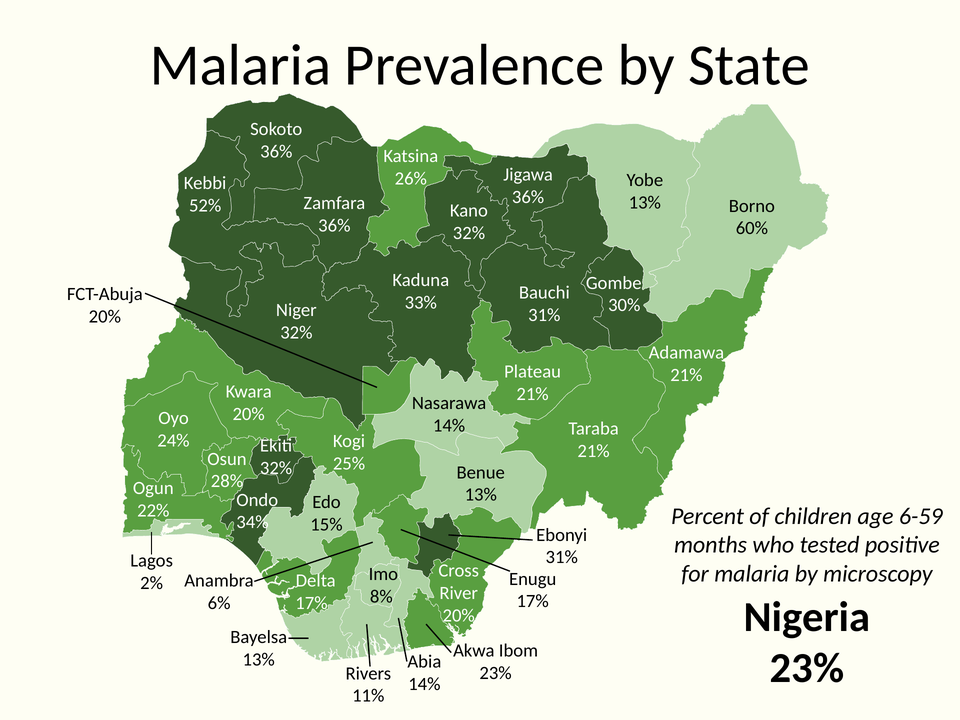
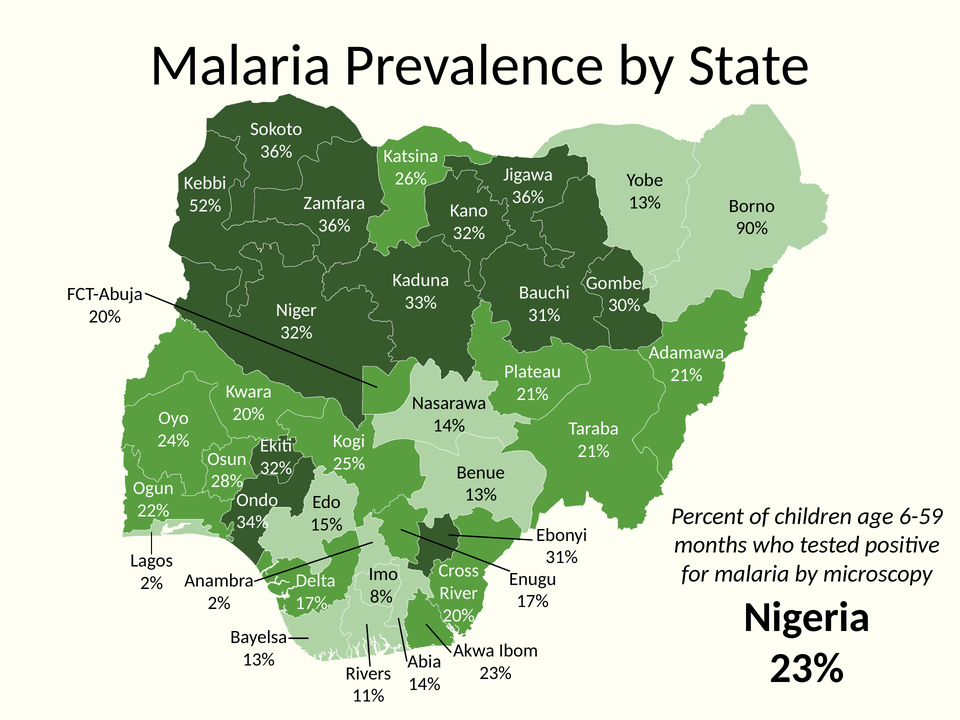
60%: 60% -> 90% (752, 228)
6%: 6% -> 2% (219, 603)
